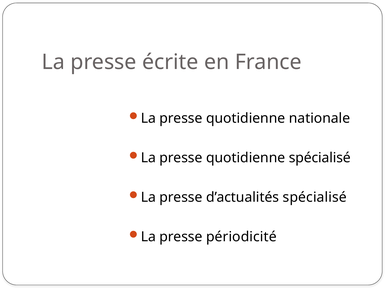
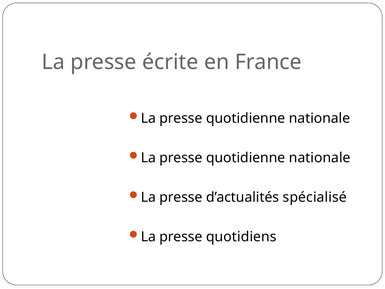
spécialisé: spécialisé -> nationale (320, 158)
périodicité: périodicité -> quotidiens (241, 237)
